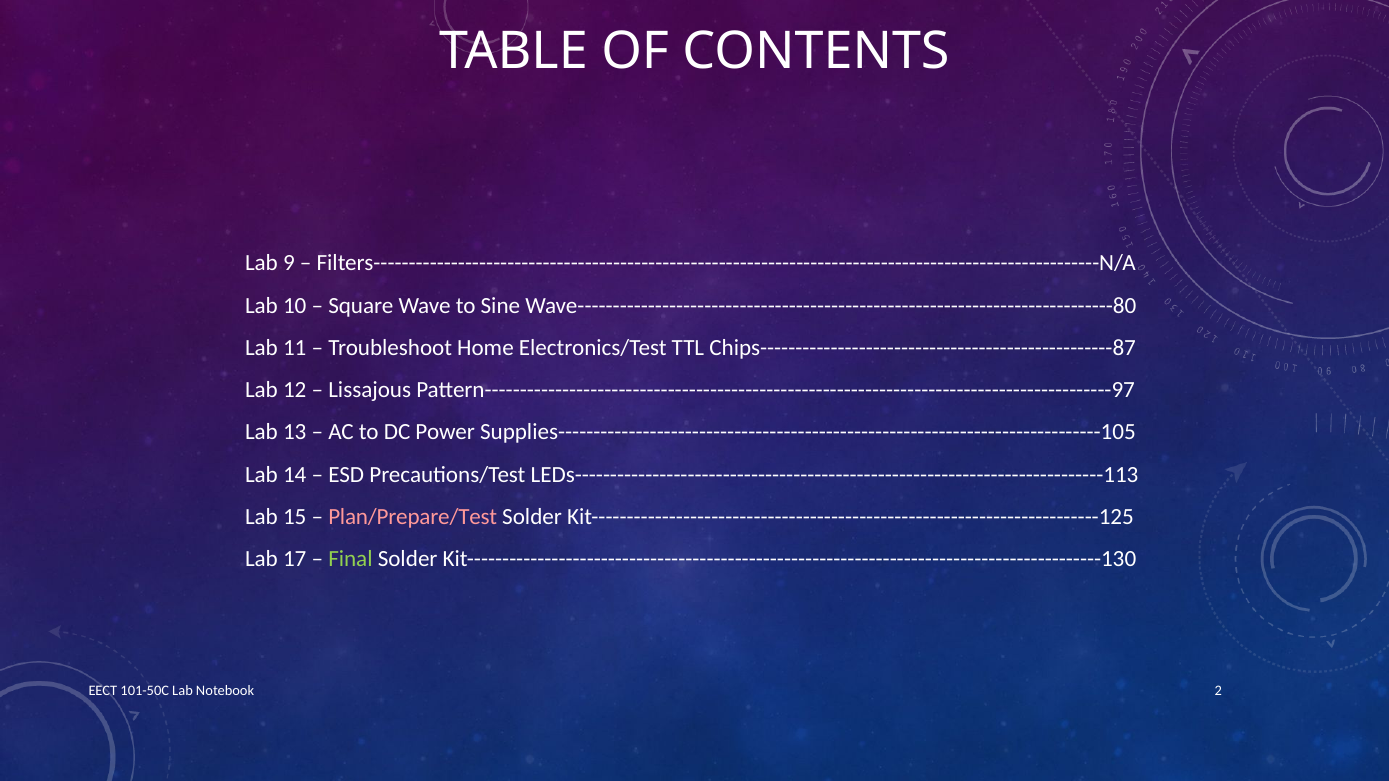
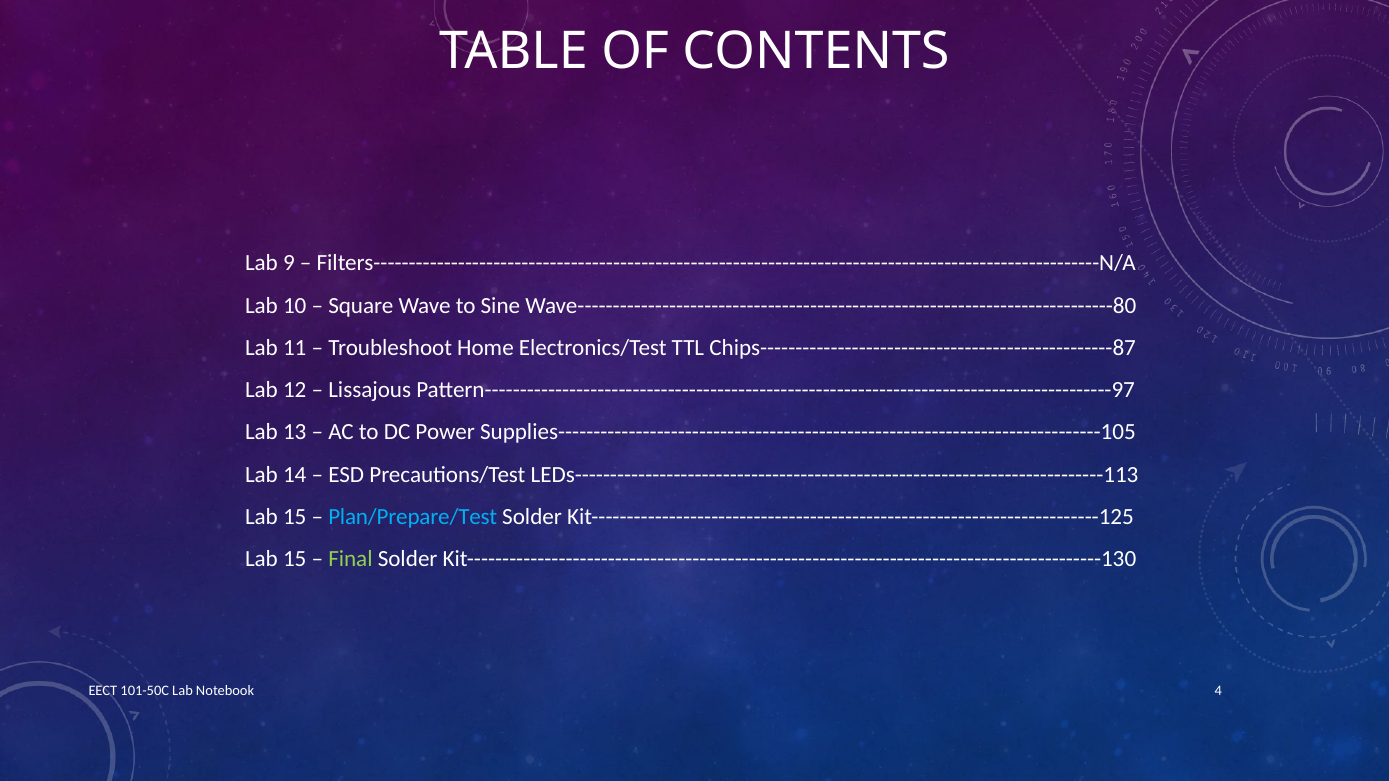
Plan/Prepare/Test colour: pink -> light blue (413, 517)
17: 17 -> 15 (295, 559)
2: 2 -> 4 (1218, 691)
